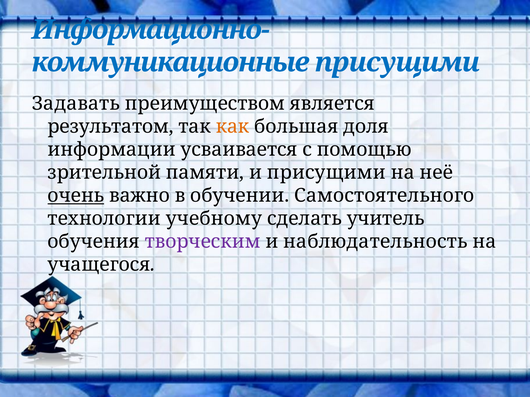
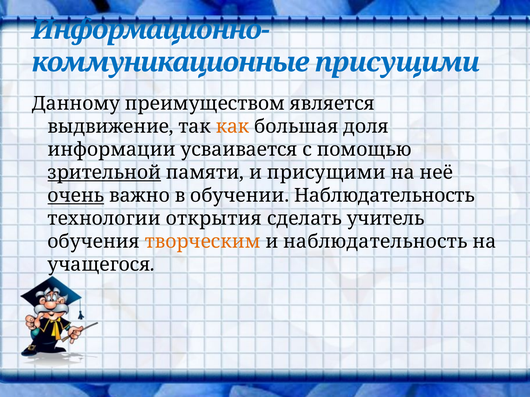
Задавать: Задавать -> Данному (76, 104)
результатом: результатом -> выдвижение (111, 127)
зрительной underline: none -> present (104, 173)
обучении Самостоятельного: Самостоятельного -> Наблюдательность (384, 196)
учебному: учебному -> открытия (214, 219)
творческим colour: purple -> orange (203, 242)
